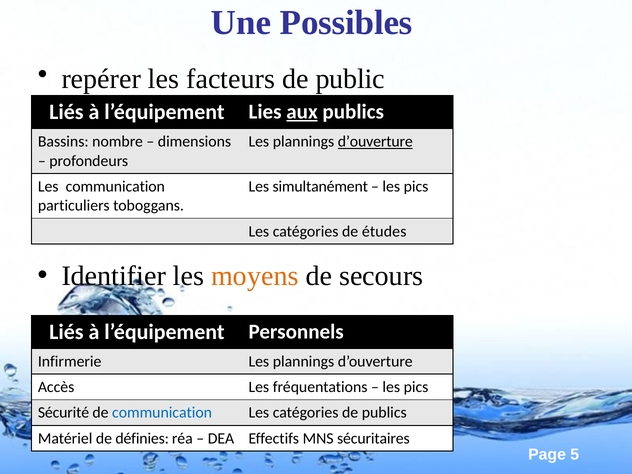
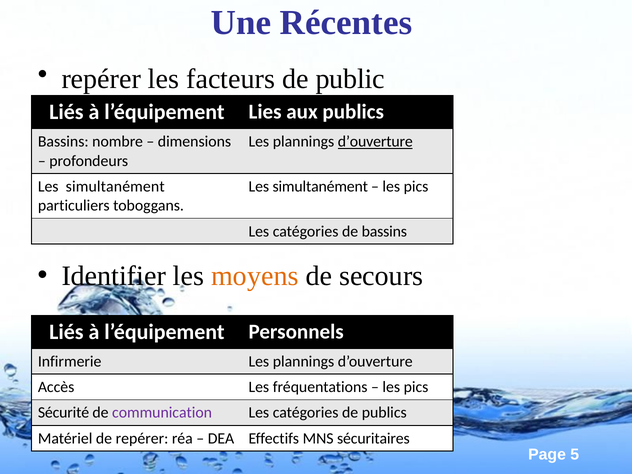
Possibles: Possibles -> Récentes (346, 23)
aux underline: present -> none (302, 112)
communication: communication -> simultanément (115, 186)
de études: études -> bassins (384, 231)
communication colour: blue -> purple (162, 413)
de définies: définies -> repérer (142, 438)
